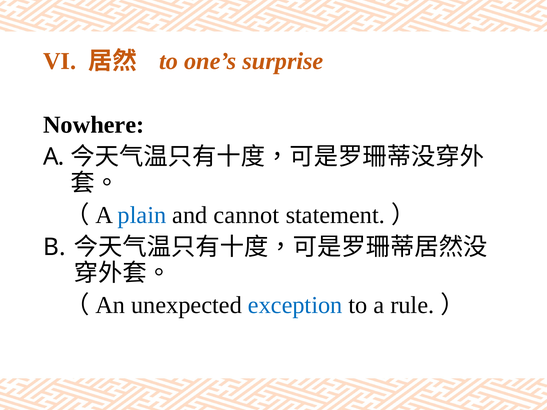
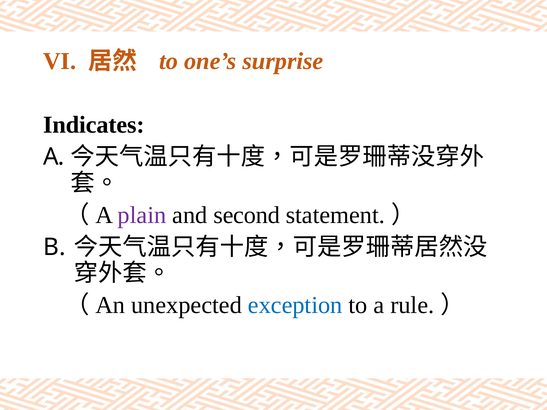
Nowhere: Nowhere -> Indicates (94, 125)
plain colour: blue -> purple (142, 215)
cannot: cannot -> second (247, 215)
